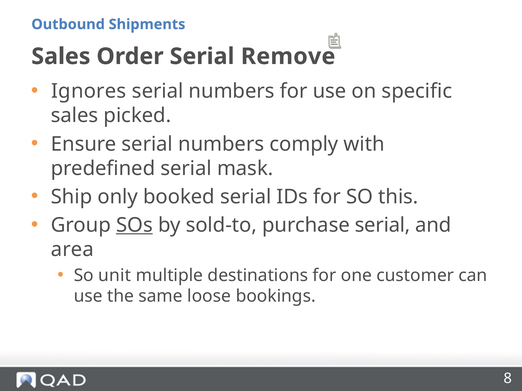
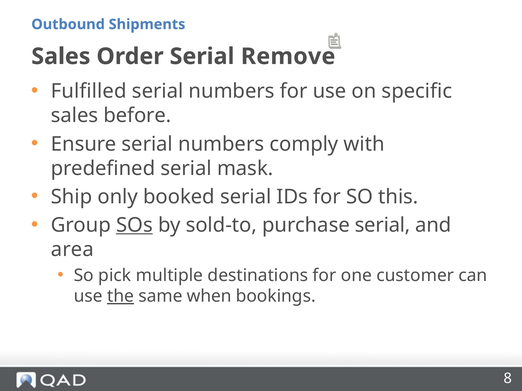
Ignores: Ignores -> Fulfilled (89, 91)
picked: picked -> before (137, 116)
unit: unit -> pick (115, 276)
the underline: none -> present (121, 297)
loose: loose -> when (209, 297)
